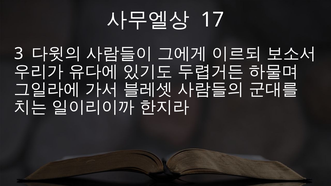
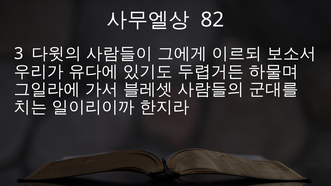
17: 17 -> 82 (212, 20)
